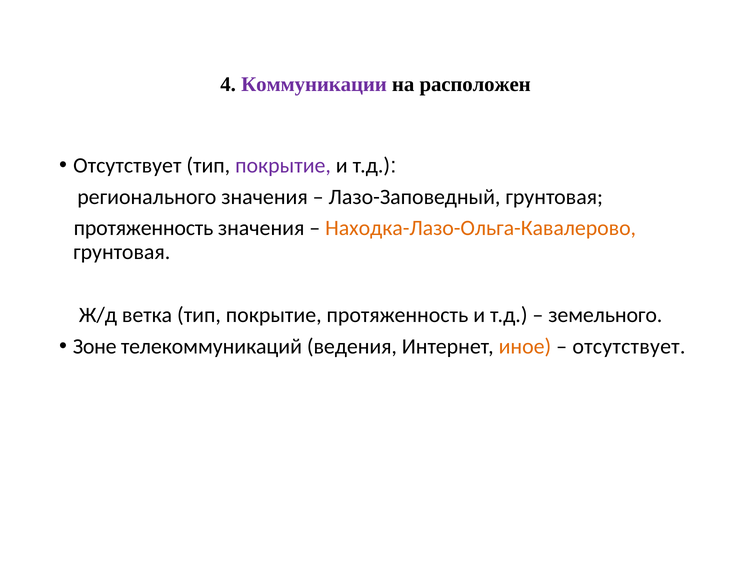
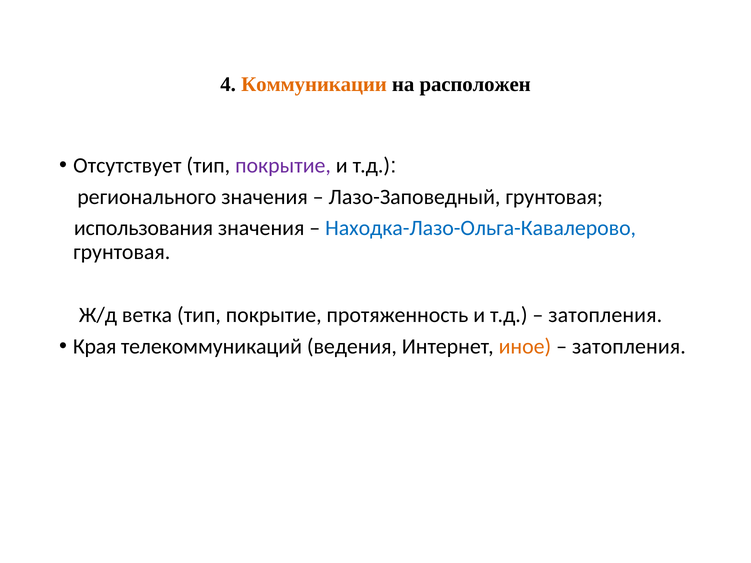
Коммуникации colour: purple -> orange (314, 84)
протяженность: протяженность -> использования (144, 228)
Находка-Лазо-Ольга-Кавалерово colour: orange -> blue (481, 228)
земельного: земельного -> затопления (605, 315)
Зоне: Зоне -> Края (95, 346)
отсутствует: отсутствует -> затопления (629, 346)
